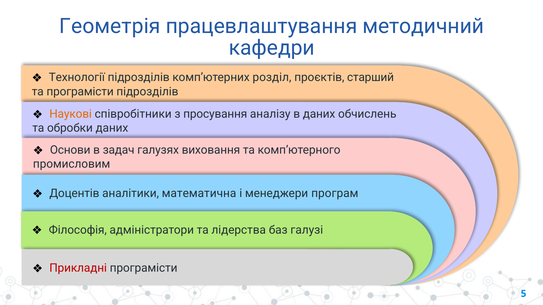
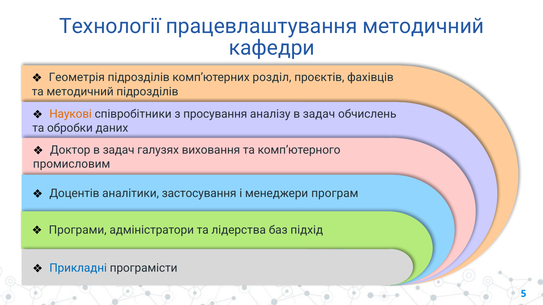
Геометрія: Геометрія -> Технології (110, 26)
Технології: Технології -> Геометрія (77, 78)
старший: старший -> фахівців (370, 78)
та програмісти: програмісти -> методичний (80, 92)
аналізу в даних: даних -> задач (319, 114)
Основи: Основи -> Доктор (70, 150)
математична: математична -> застосування (199, 194)
Філософія: Філософія -> Програми (78, 230)
галузі: галузі -> підхід (307, 230)
Прикладні colour: red -> blue (78, 268)
